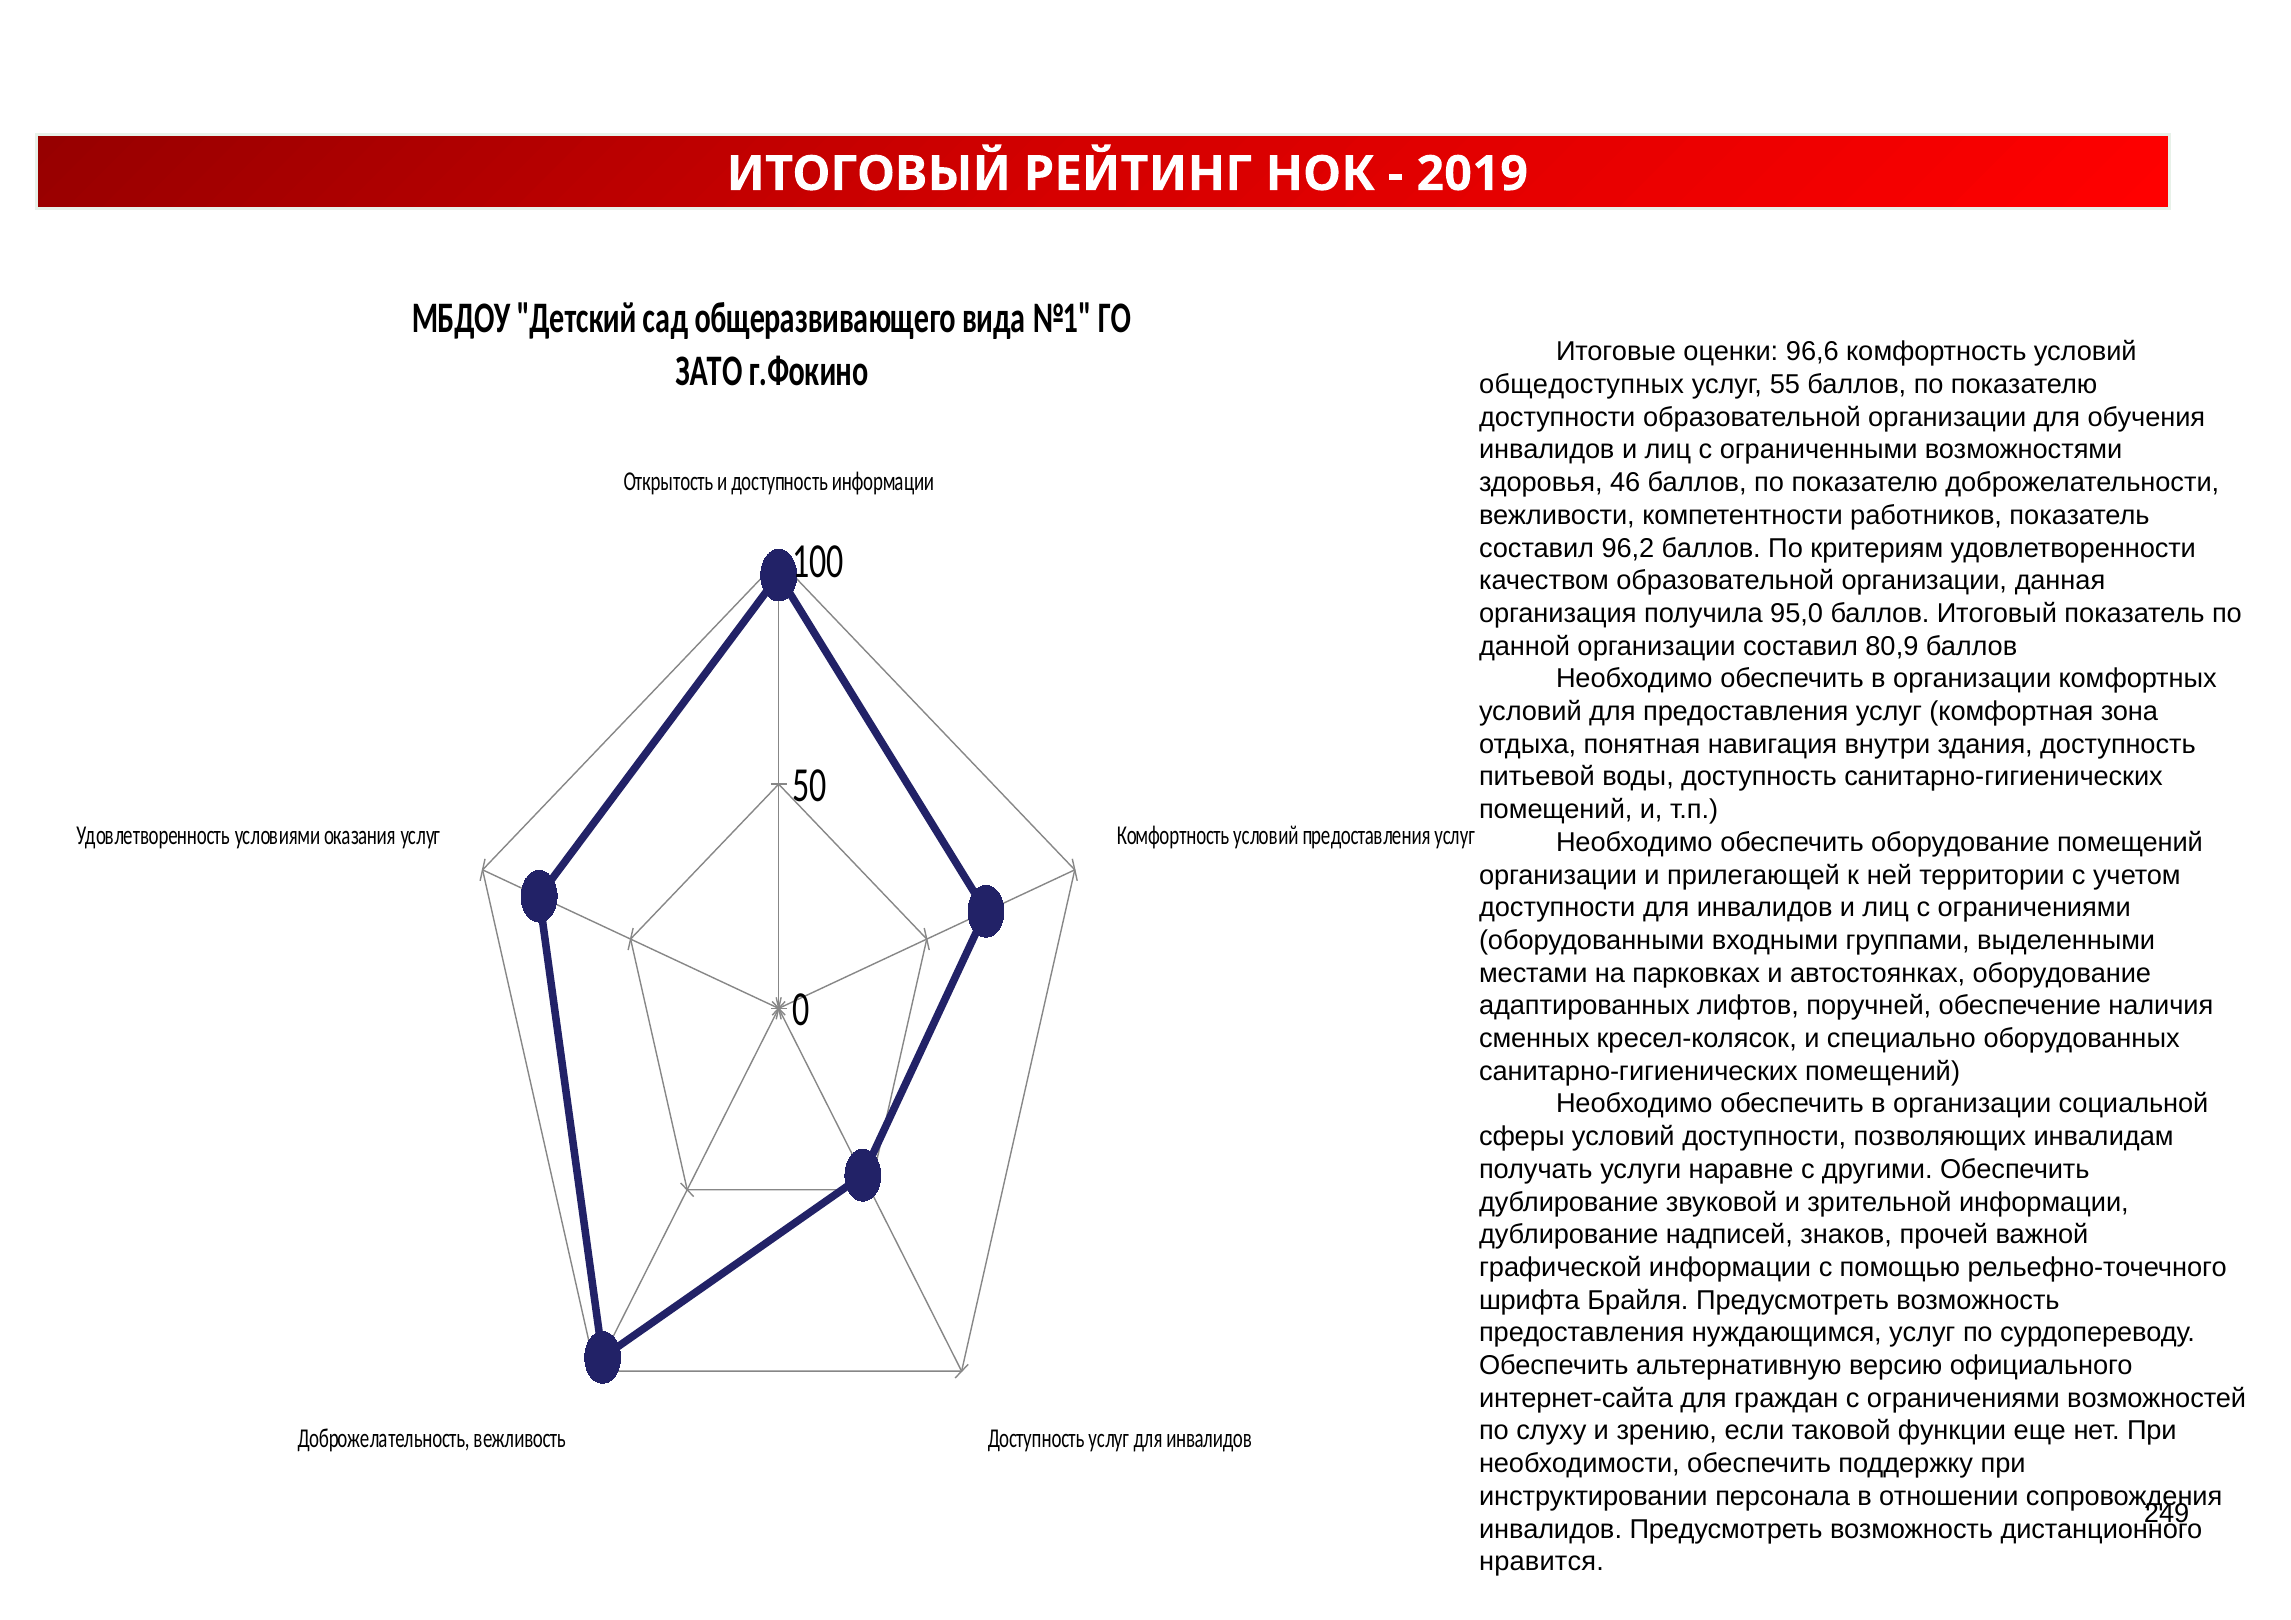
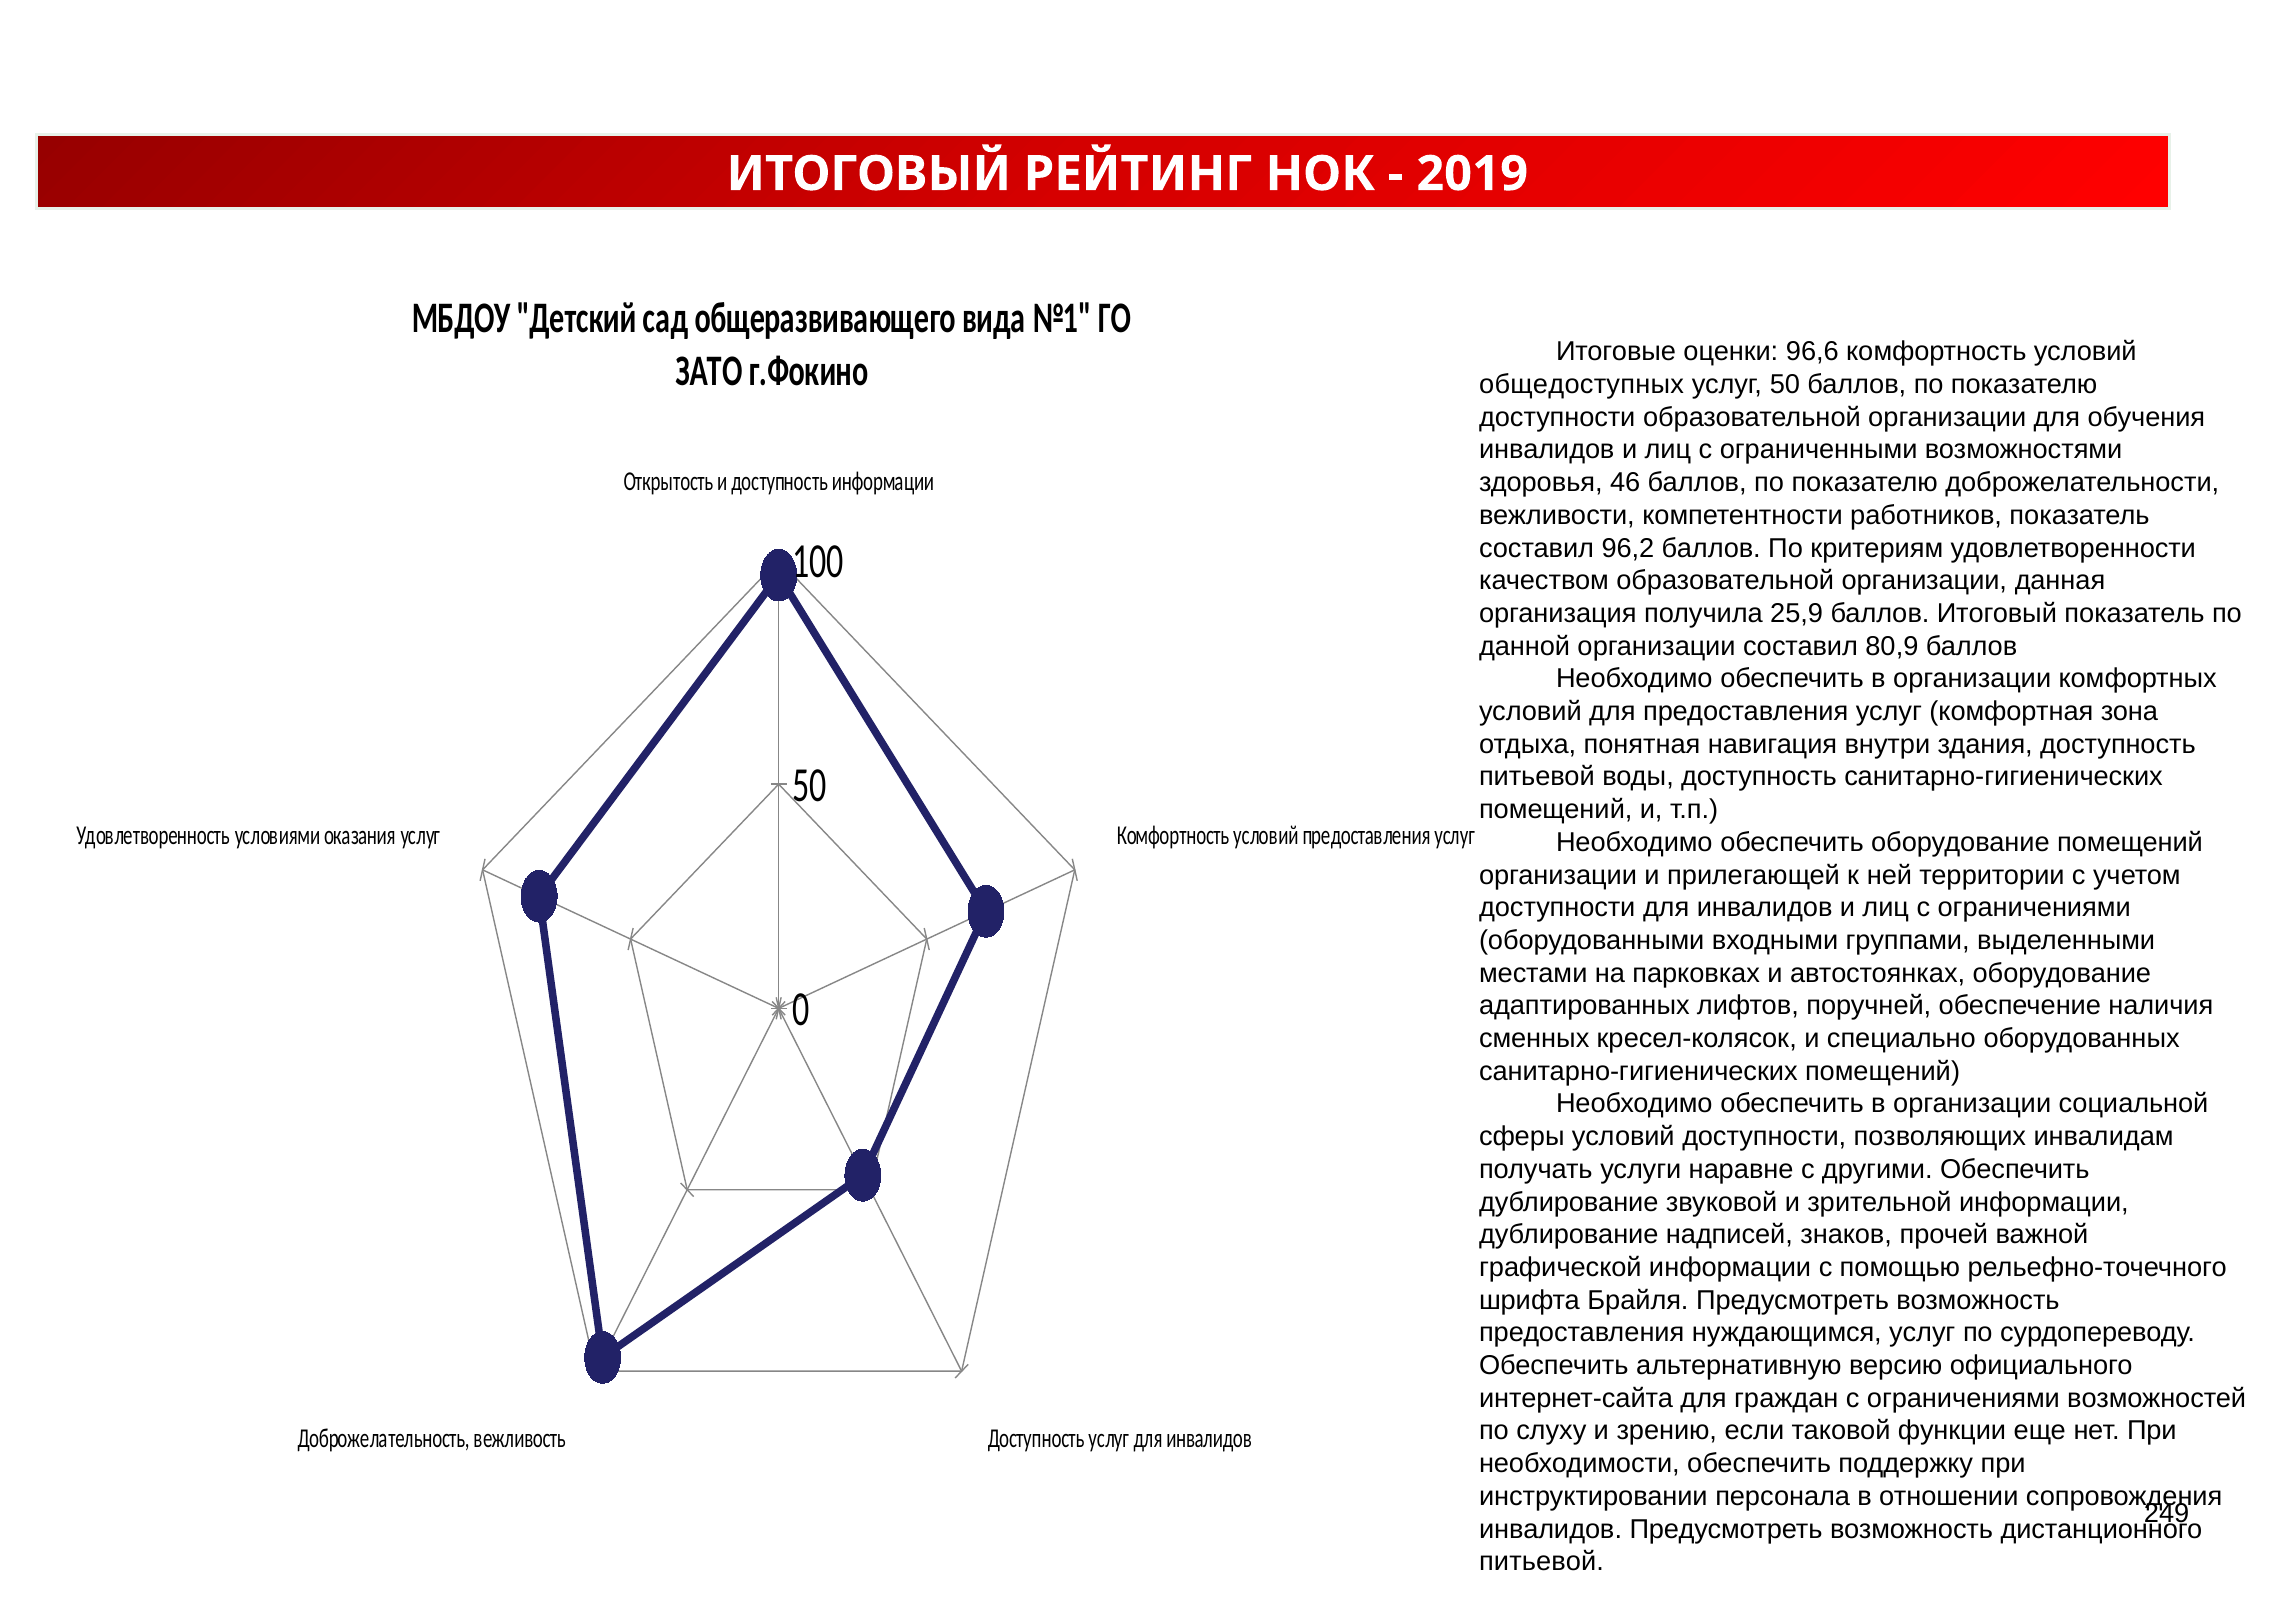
услуг 55: 55 -> 50 (1785, 385)
95,0: 95,0 -> 25,9 (1797, 613)
нравится: нравится -> питьевой (1542, 1562)
